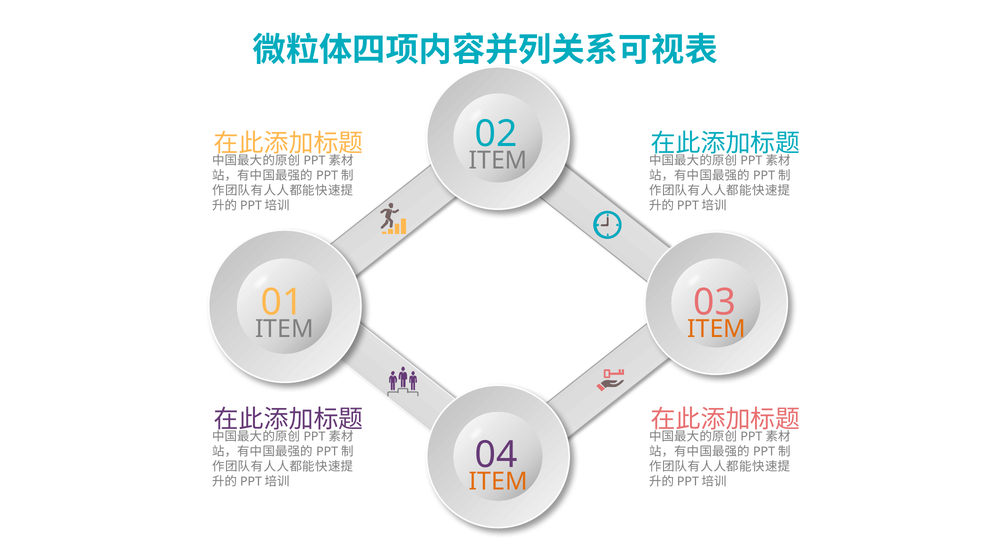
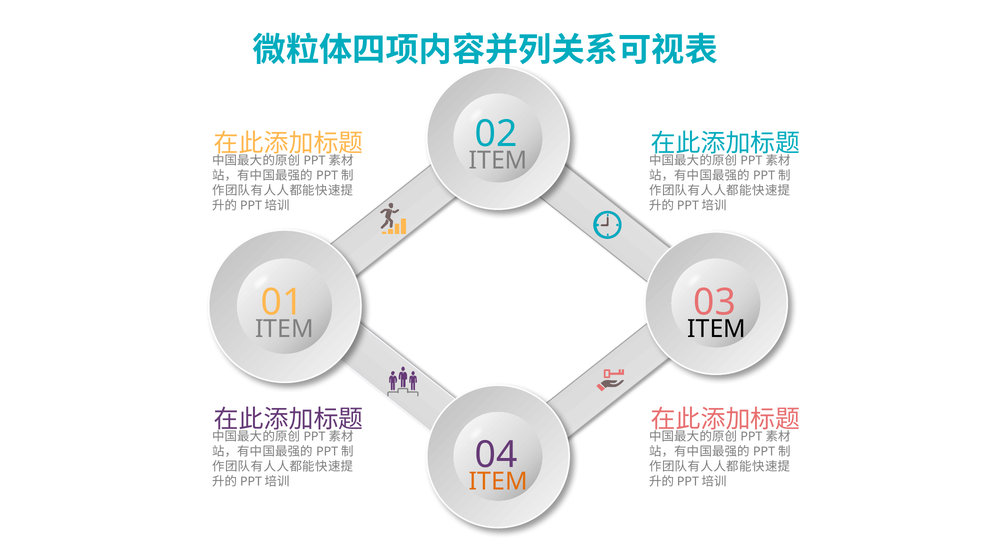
ITEM colour: orange -> black (717, 329)
